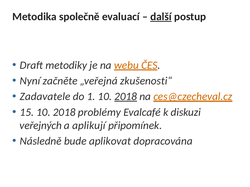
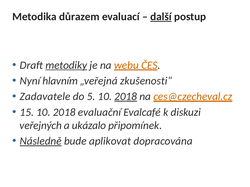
společně: společně -> důrazem (79, 17)
metodiky underline: none -> present (66, 65)
začněte: začněte -> hlavním (60, 81)
1: 1 -> 5 (91, 97)
problémy: problémy -> evaluační (99, 113)
aplikují: aplikují -> ukázalo (89, 126)
Následně underline: none -> present (41, 141)
